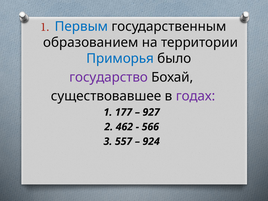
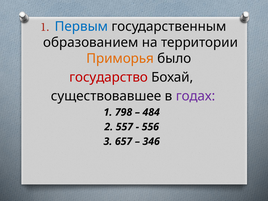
Приморья colour: blue -> orange (120, 59)
государство colour: purple -> red (109, 77)
177: 177 -> 798 (124, 112)
927: 927 -> 484 (151, 112)
462: 462 -> 557 (124, 127)
566: 566 -> 556 (150, 127)
557: 557 -> 657 (124, 141)
924: 924 -> 346 (151, 141)
